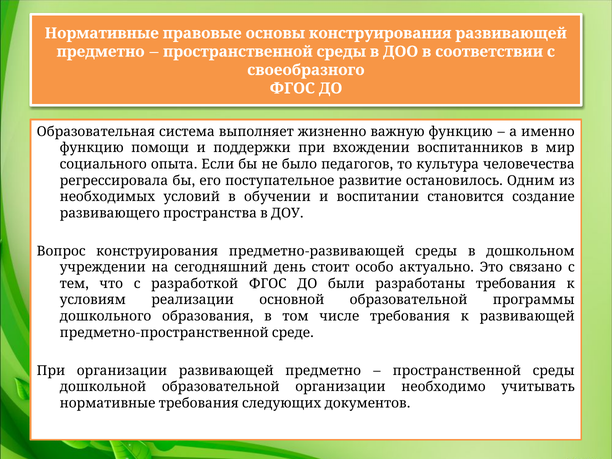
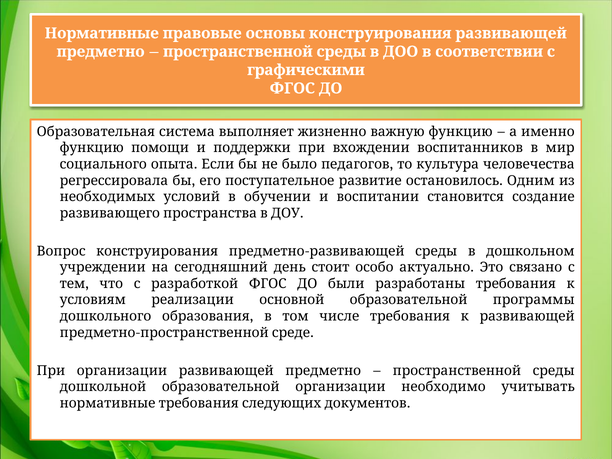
своеобразного: своеобразного -> графическими (306, 70)
